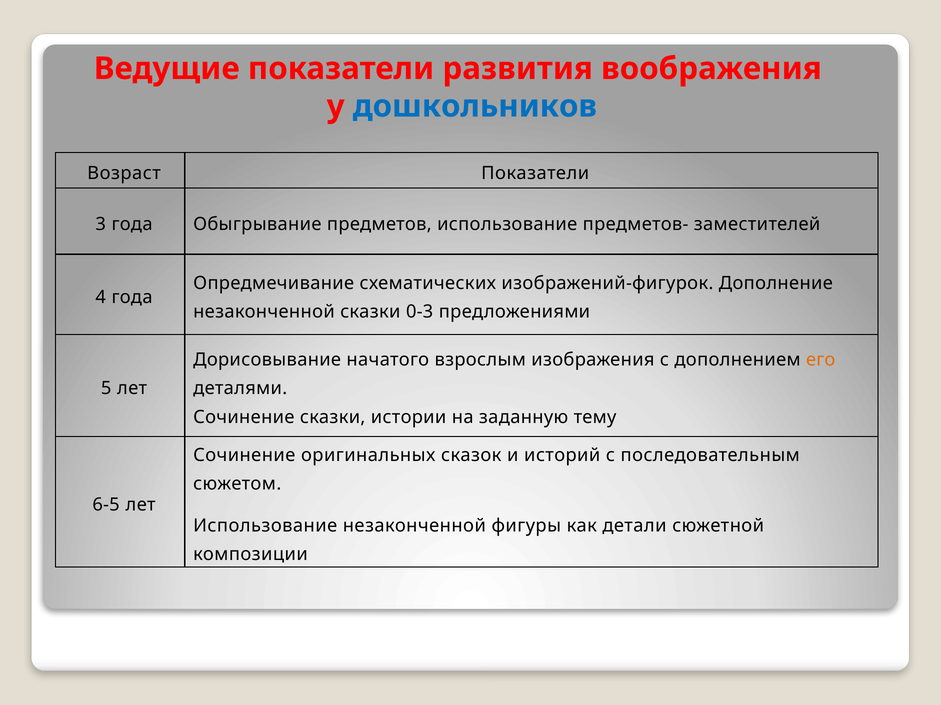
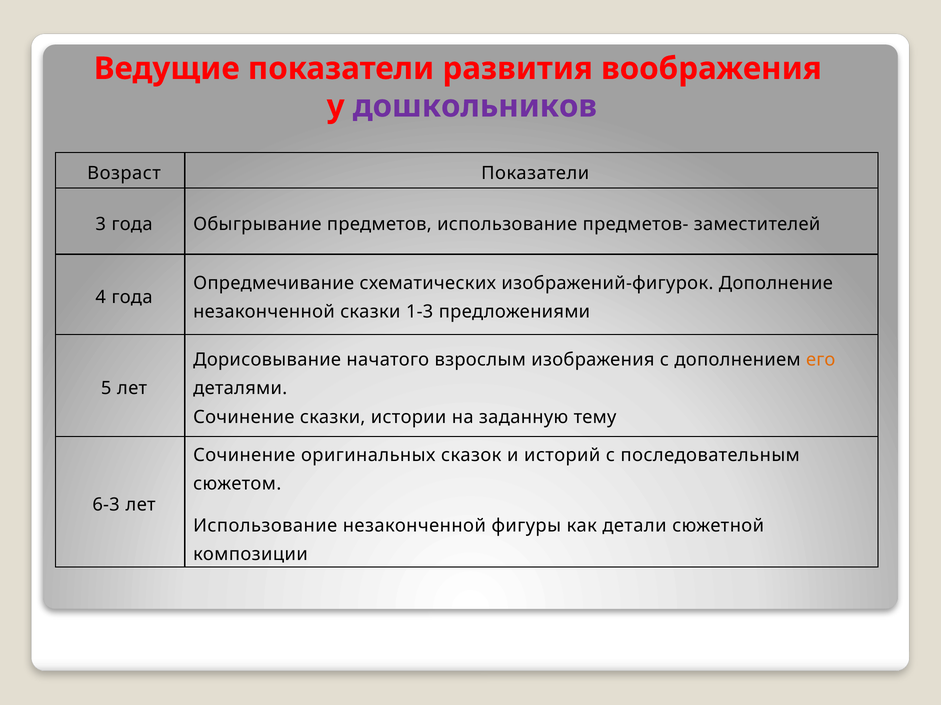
дошкольников colour: blue -> purple (475, 106)
0-3: 0-3 -> 1-3 (420, 312)
6-5: 6-5 -> 6-3 (106, 505)
